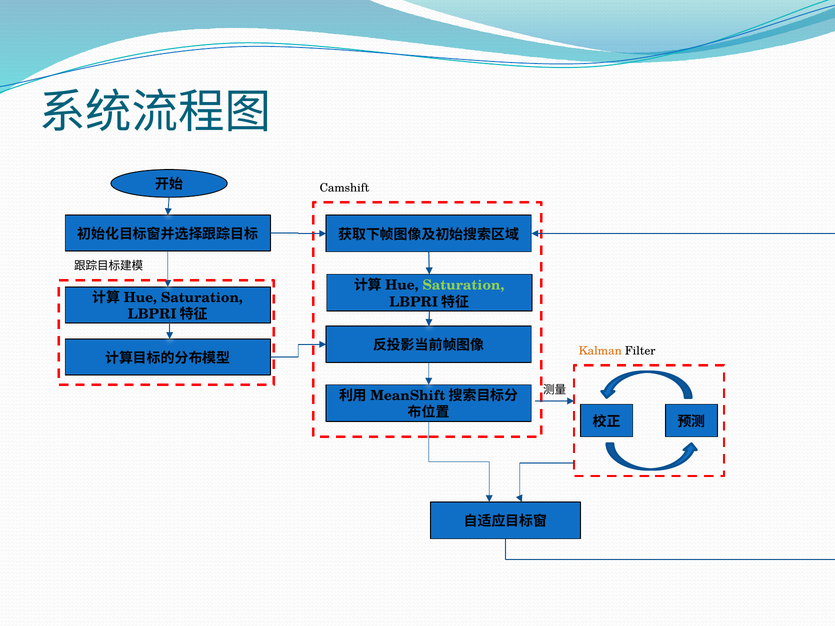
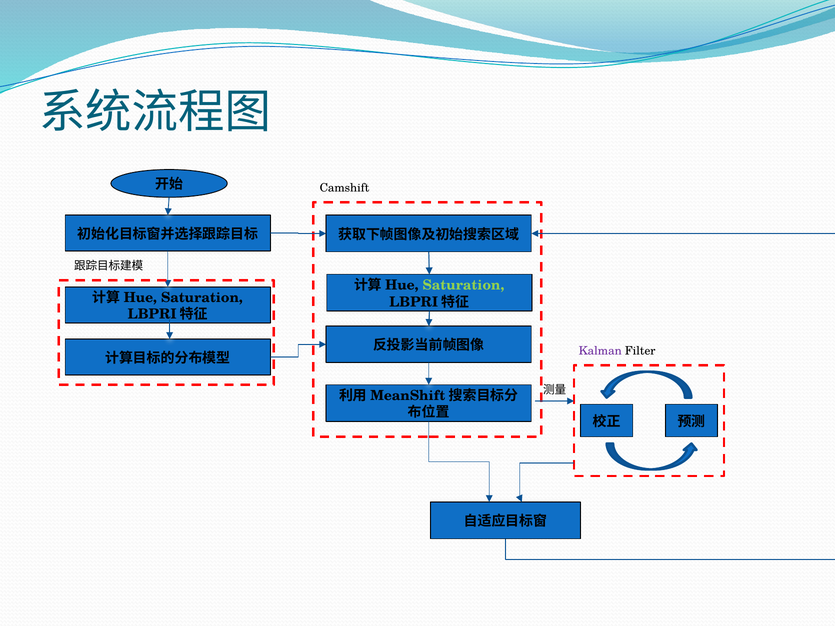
Kalman colour: orange -> purple (600, 351)
